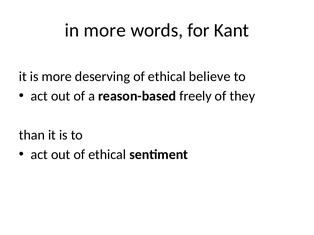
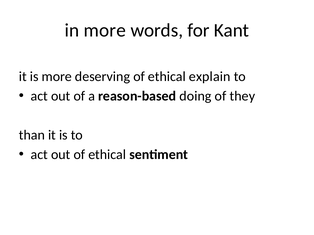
believe: believe -> explain (210, 77)
freely: freely -> doing (195, 96)
